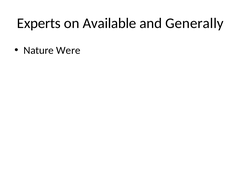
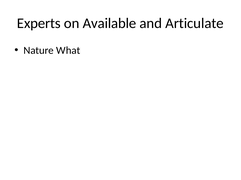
Generally: Generally -> Articulate (195, 23)
Were: Were -> What (68, 51)
